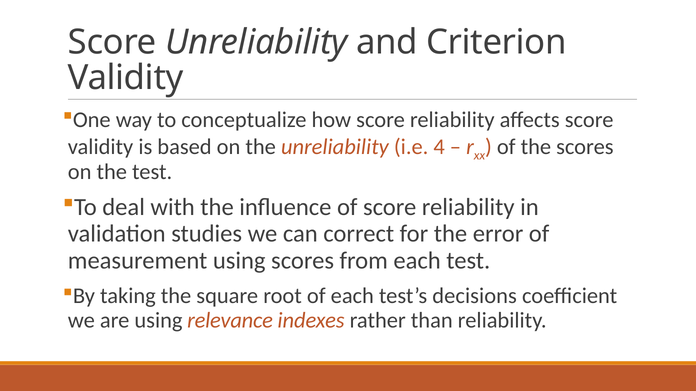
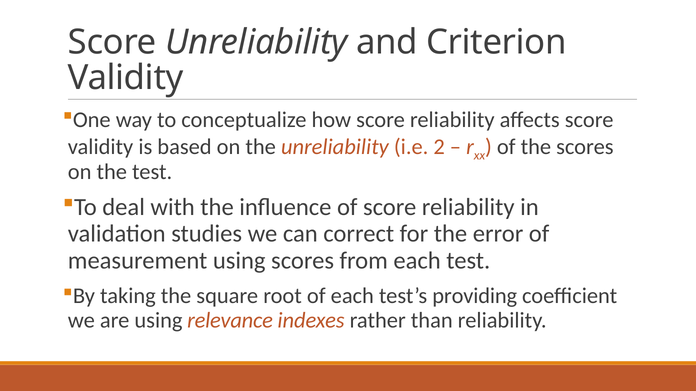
4: 4 -> 2 (439, 147)
decisions: decisions -> providing (475, 296)
